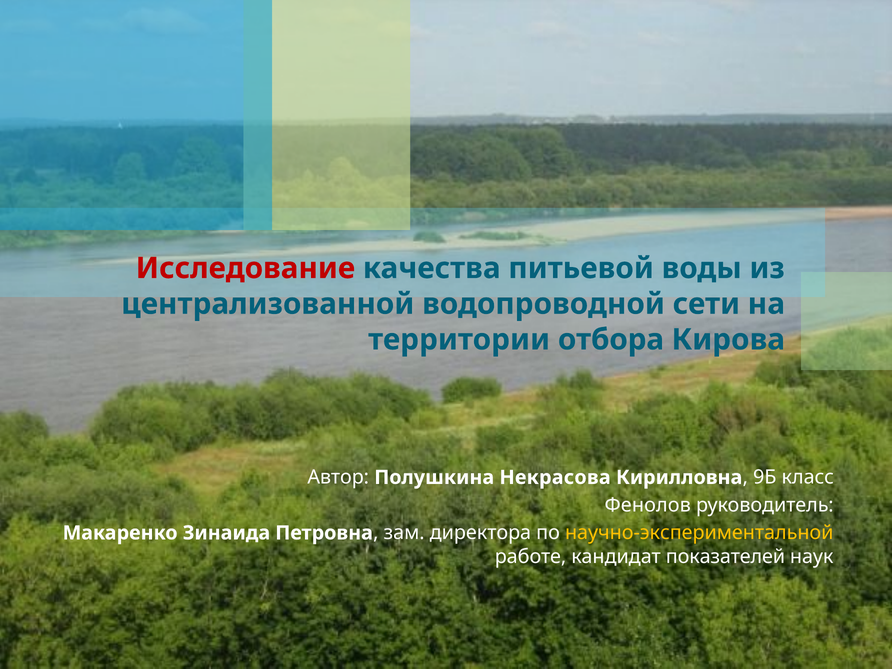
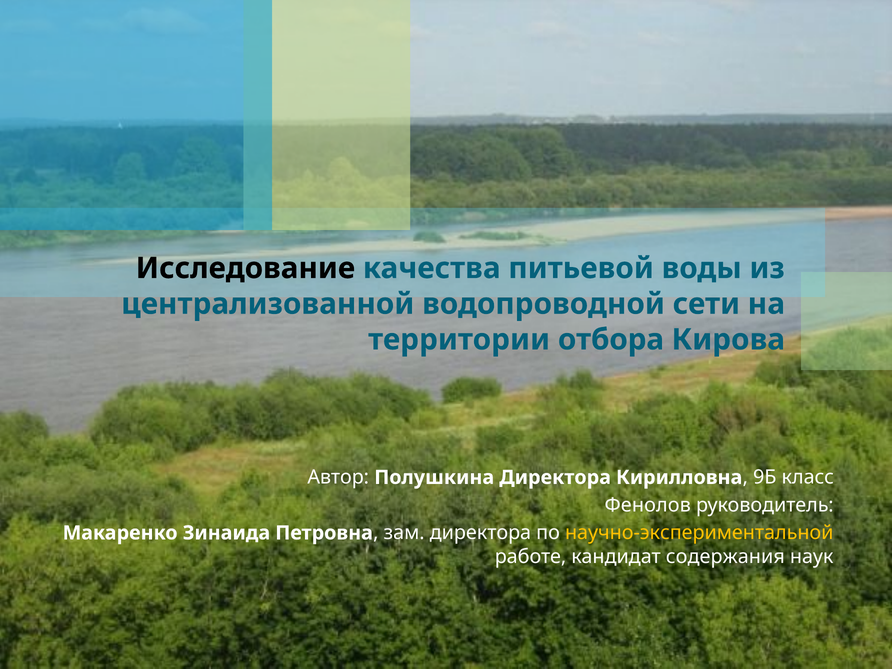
Исследование colour: red -> black (245, 268)
Полушкина Некрасова: Некрасова -> Директора (555, 477)
показателей: показателей -> содержания (725, 557)
